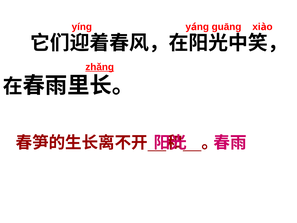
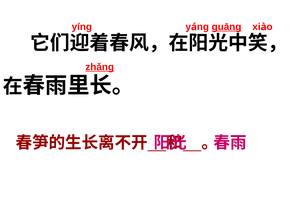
guāng underline: none -> present (227, 27)
